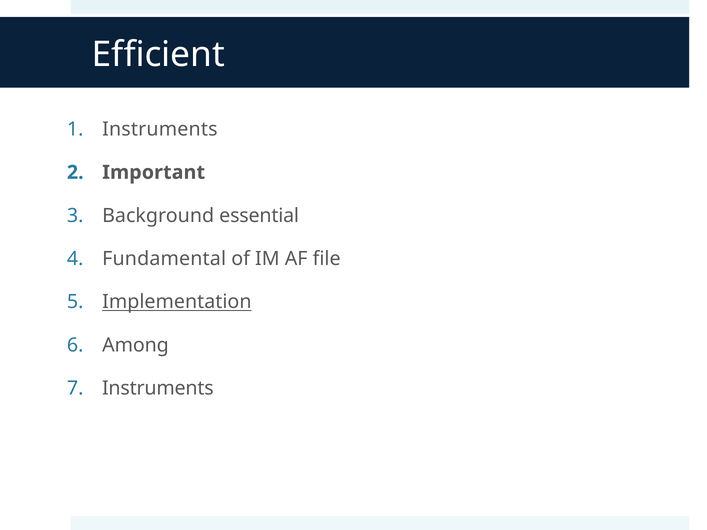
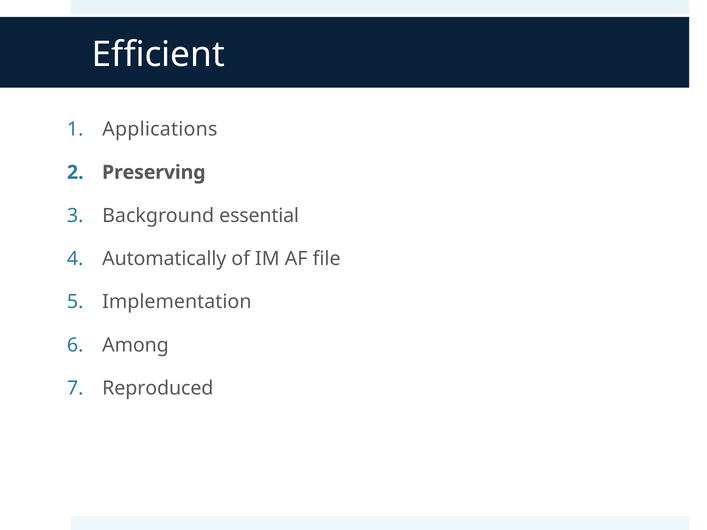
Instruments: Instruments -> Applications (160, 129)
Important: Important -> Preserving (154, 172)
Fundamental: Fundamental -> Automatically (164, 259)
Implementation underline: present -> none (177, 302)
Instruments: Instruments -> Reproduced (158, 389)
